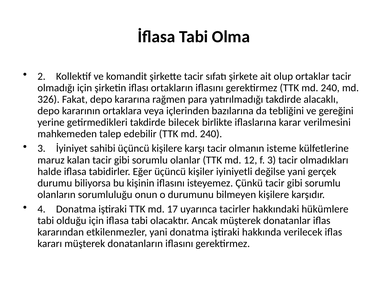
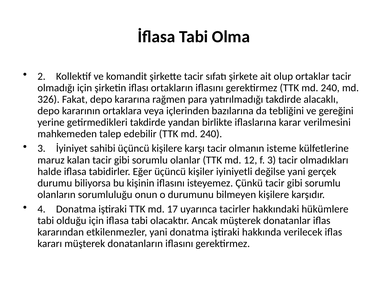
bilecek: bilecek -> yandan (184, 122)
